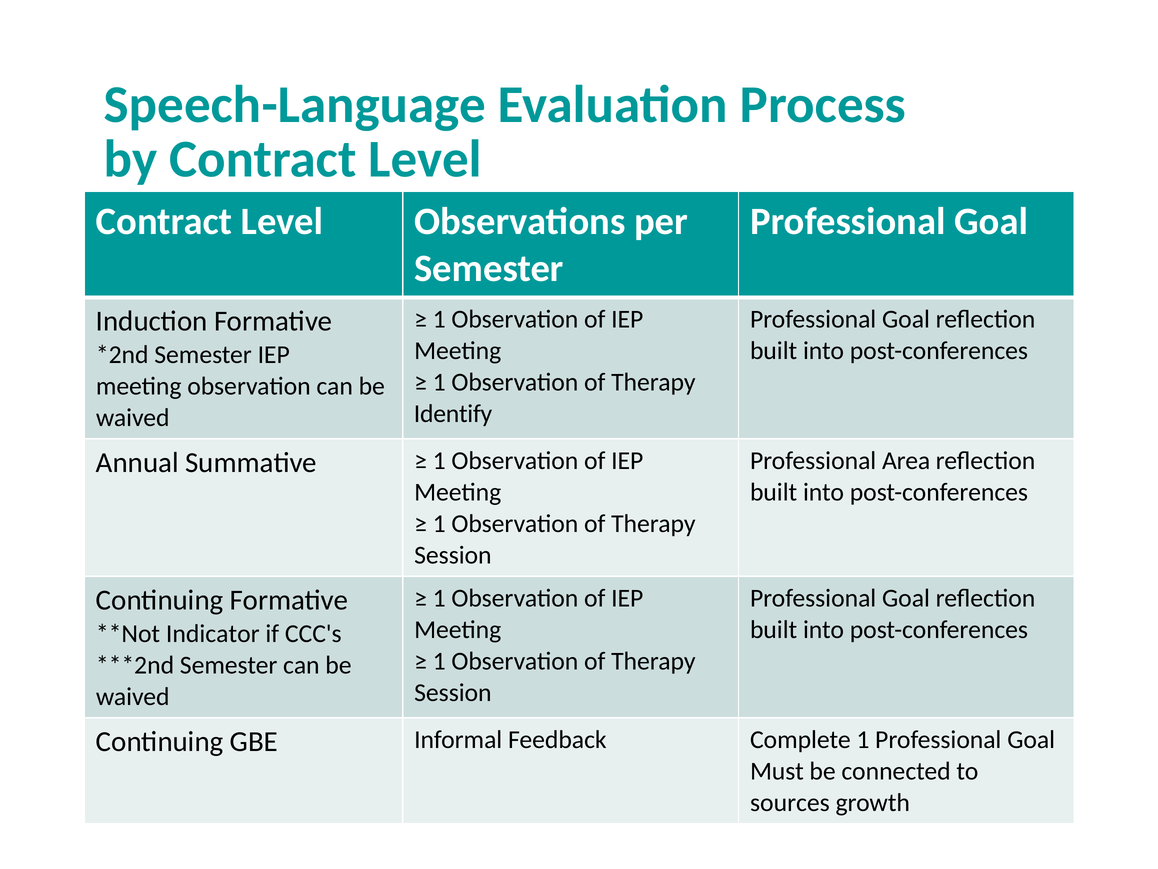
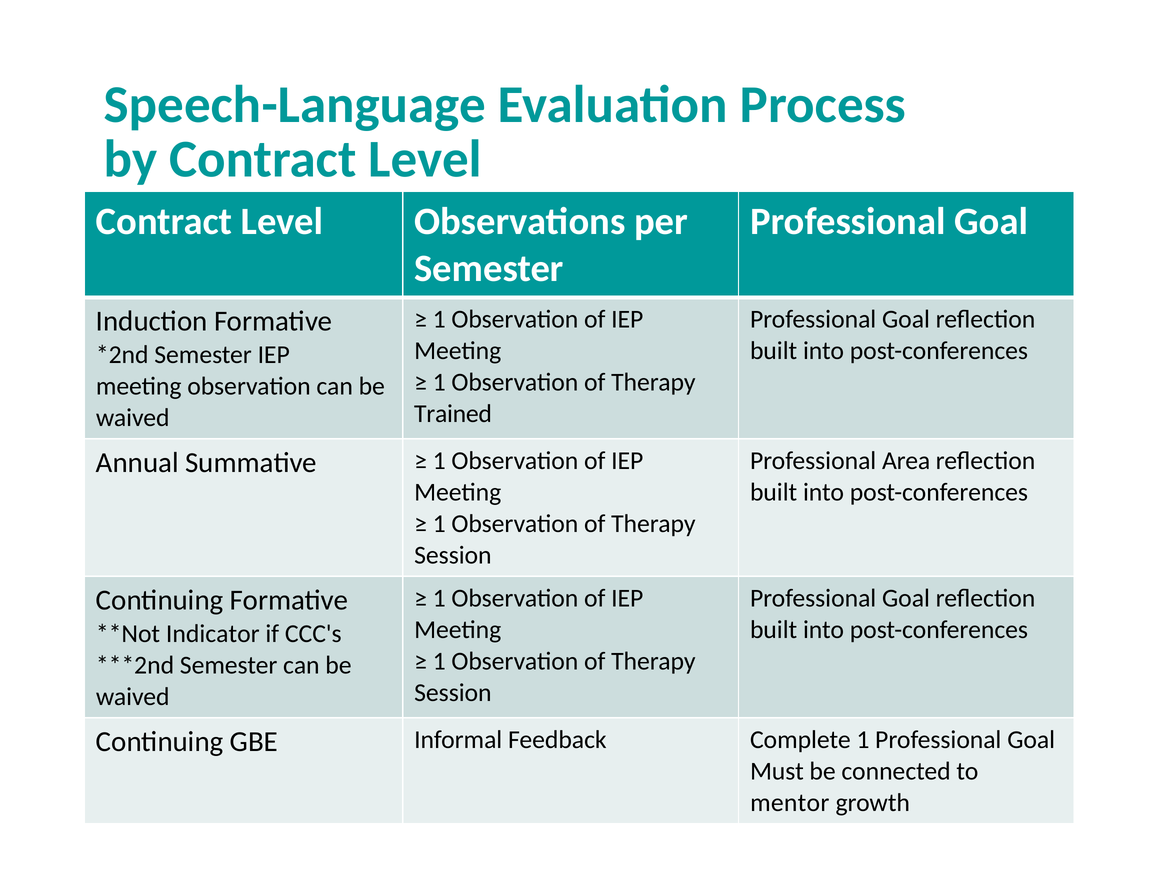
Identify: Identify -> Trained (453, 413)
sources: sources -> mentor (790, 802)
